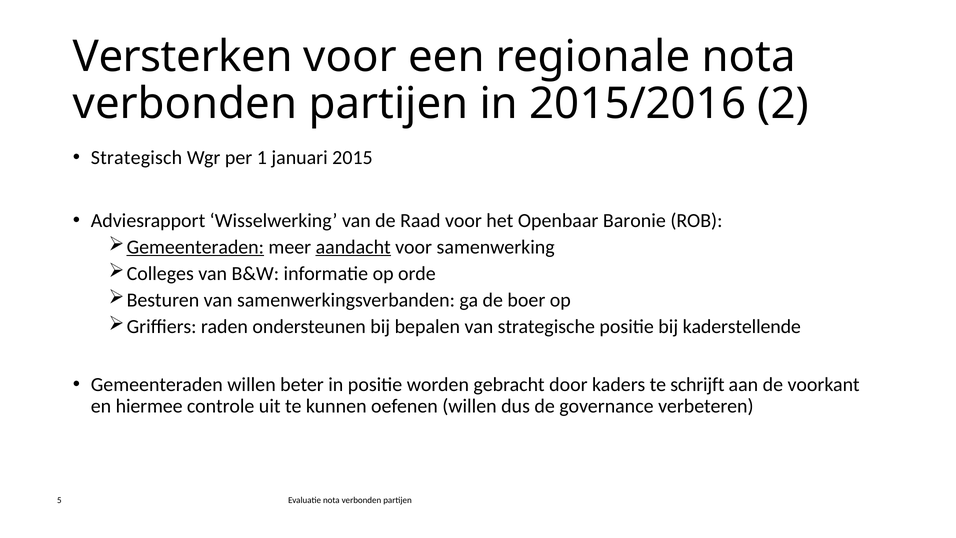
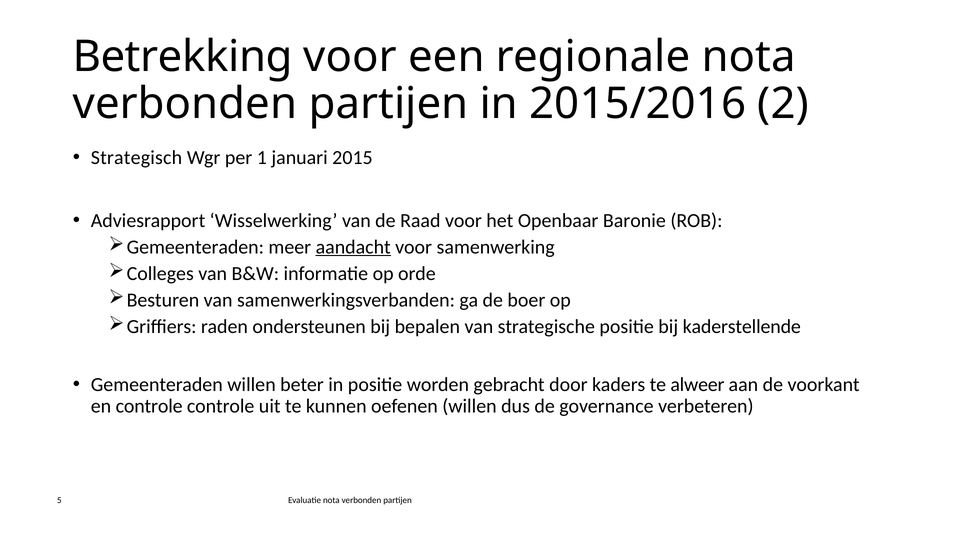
Versterken: Versterken -> Betrekking (183, 57)
Gemeenteraden underline: present -> none (195, 247)
schrijft: schrijft -> alweer (697, 384)
en hiermee: hiermee -> controle (149, 406)
